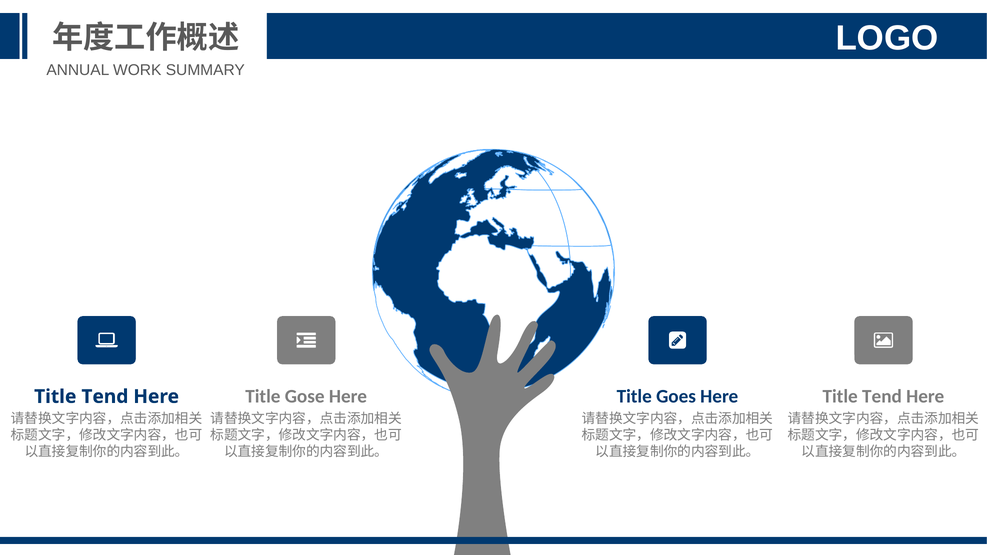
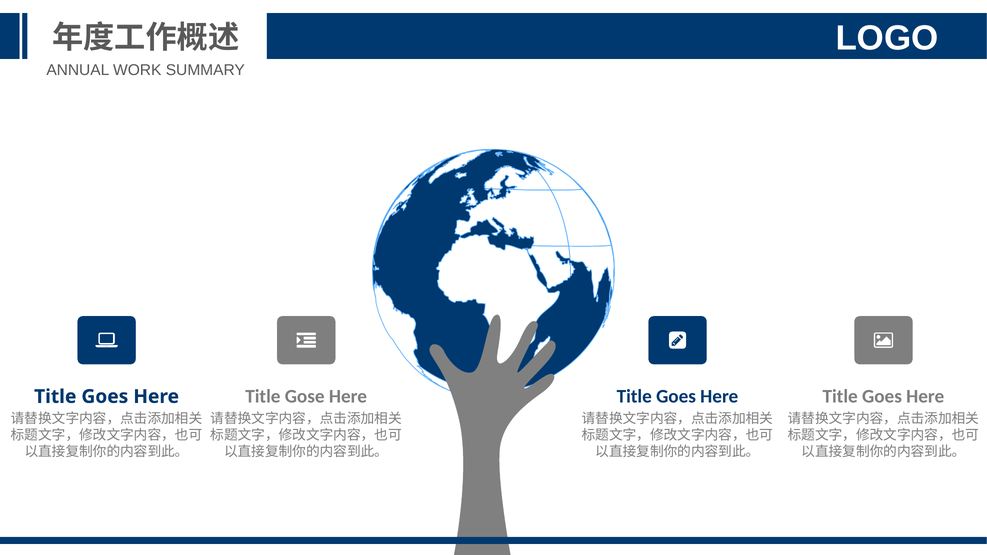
Tend: Tend -> Goes (882, 397)
Tend: Tend -> Goes (105, 397)
